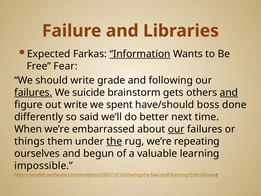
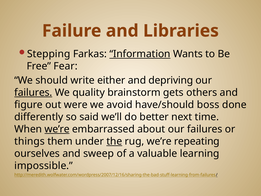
Expected: Expected -> Stepping (49, 54)
grade: grade -> either (111, 80)
following: following -> depriving (171, 80)
suicide: suicide -> quality (89, 92)
and underline: present -> none (229, 92)
out write: write -> were (76, 105)
spent: spent -> avoid (119, 105)
we’re underline: none -> present (57, 129)
our underline: present -> none (176, 129)
begun: begun -> sweep (99, 153)
